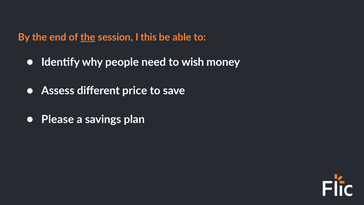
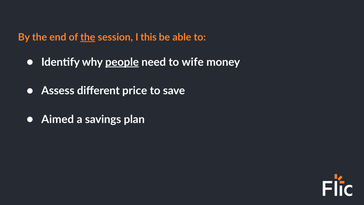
people underline: none -> present (122, 62)
wish: wish -> wife (193, 62)
Please: Please -> Aimed (58, 119)
